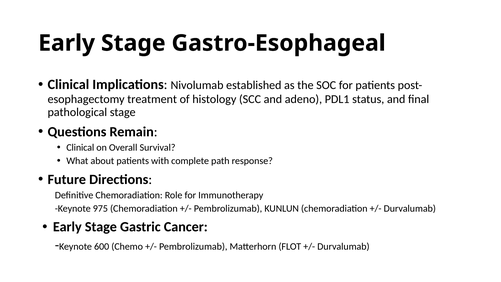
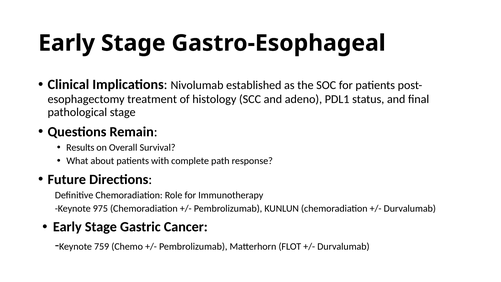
Clinical: Clinical -> Results (80, 148)
600: 600 -> 759 (102, 246)
